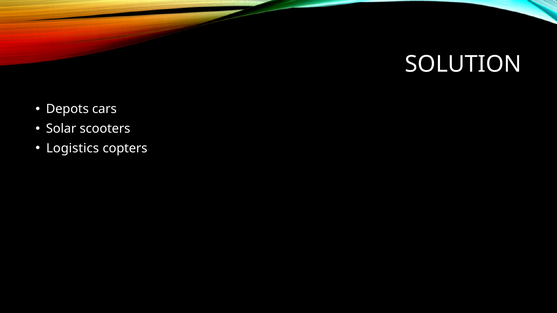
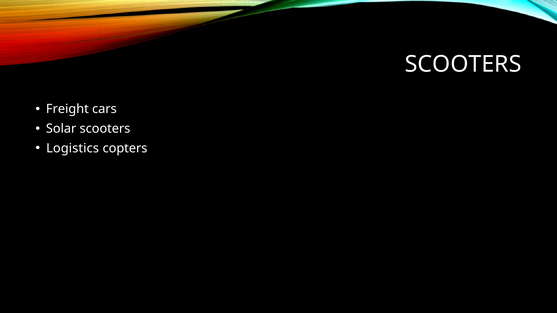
SOLUTION: SOLUTION -> SCOOTERS (463, 64)
Depots: Depots -> Freight (67, 109)
